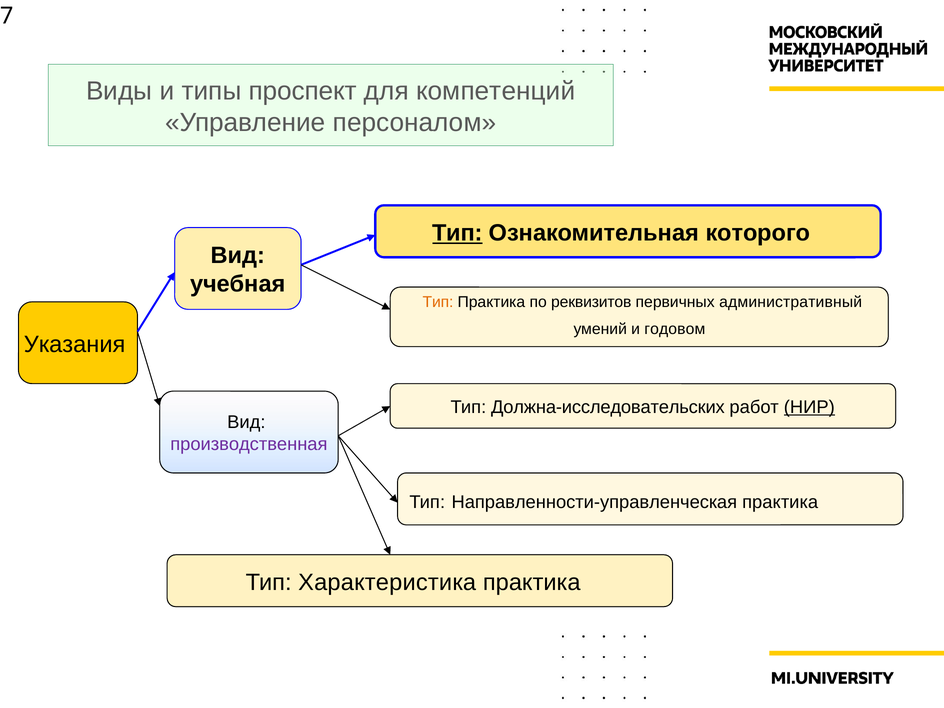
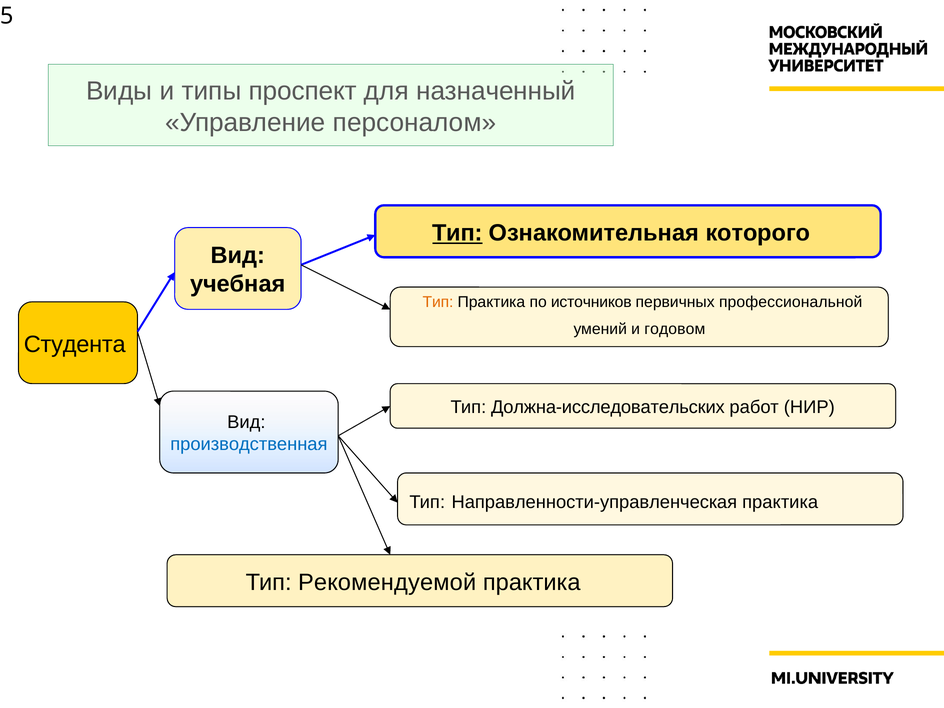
7: 7 -> 5 (7, 16)
компетенций: компетенций -> назначенный (496, 91)
реквизитов: реквизитов -> источников (591, 302)
административный: административный -> профессиональной (791, 302)
Указания: Указания -> Студента (75, 344)
НИР underline: present -> none (809, 407)
производственная colour: purple -> blue (249, 444)
Характеристика: Характеристика -> Рекомендуемой (387, 582)
